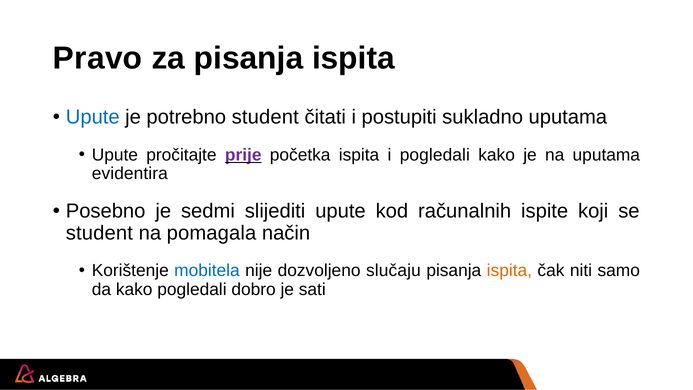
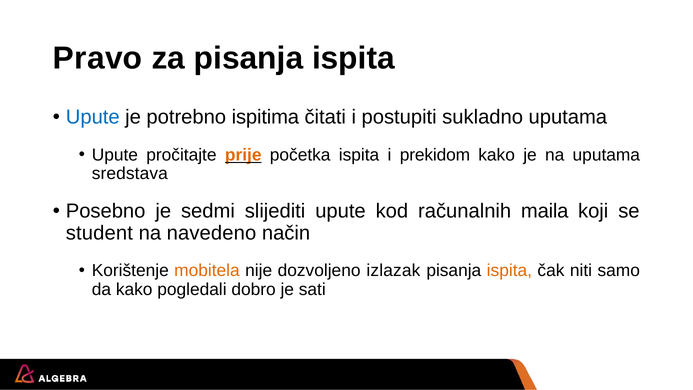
potrebno student: student -> ispitima (265, 117)
prije colour: purple -> orange (243, 155)
i pogledali: pogledali -> prekidom (435, 155)
evidentira: evidentira -> sredstava (130, 173)
ispite: ispite -> maila (545, 211)
pomagala: pomagala -> navedeno (211, 233)
mobitela colour: blue -> orange (207, 270)
slučaju: slučaju -> izlazak (393, 270)
